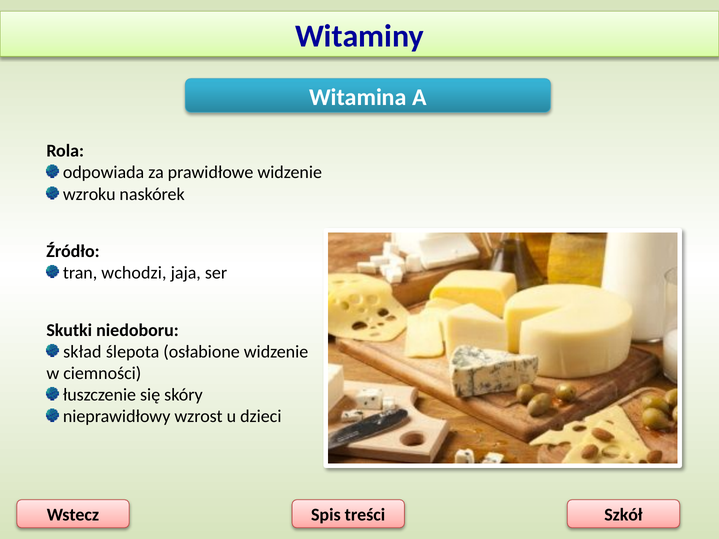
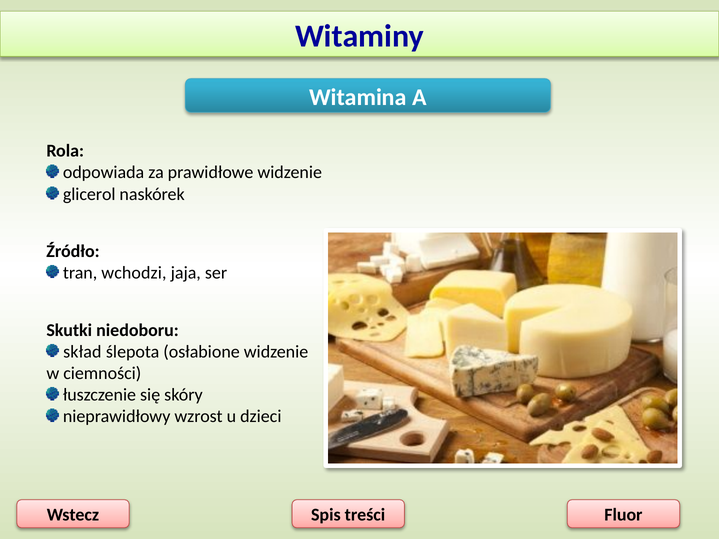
wzroku: wzroku -> glicerol (89, 194)
Szkół: Szkół -> Fluor (623, 515)
